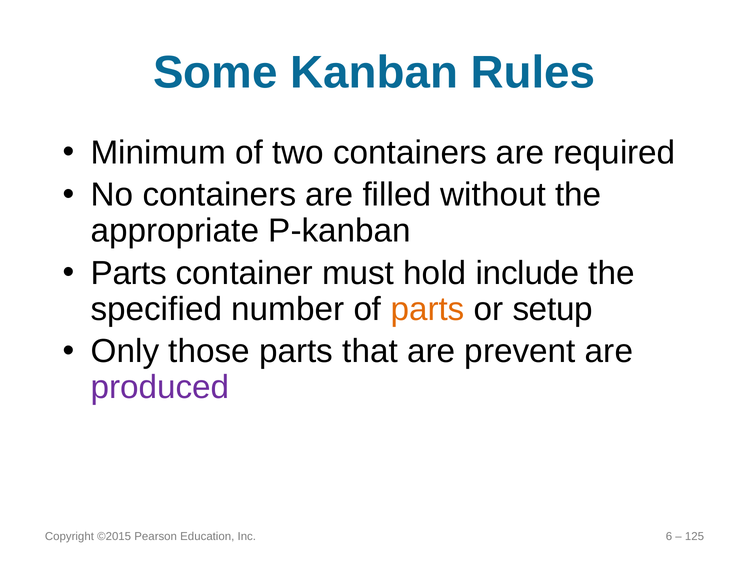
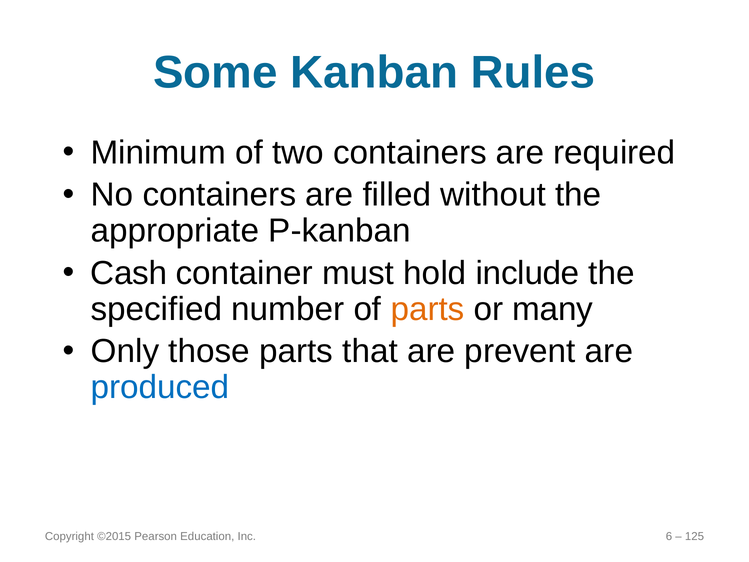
Parts: Parts -> Cash (129, 273)
setup: setup -> many (553, 309)
produced colour: purple -> blue (160, 387)
